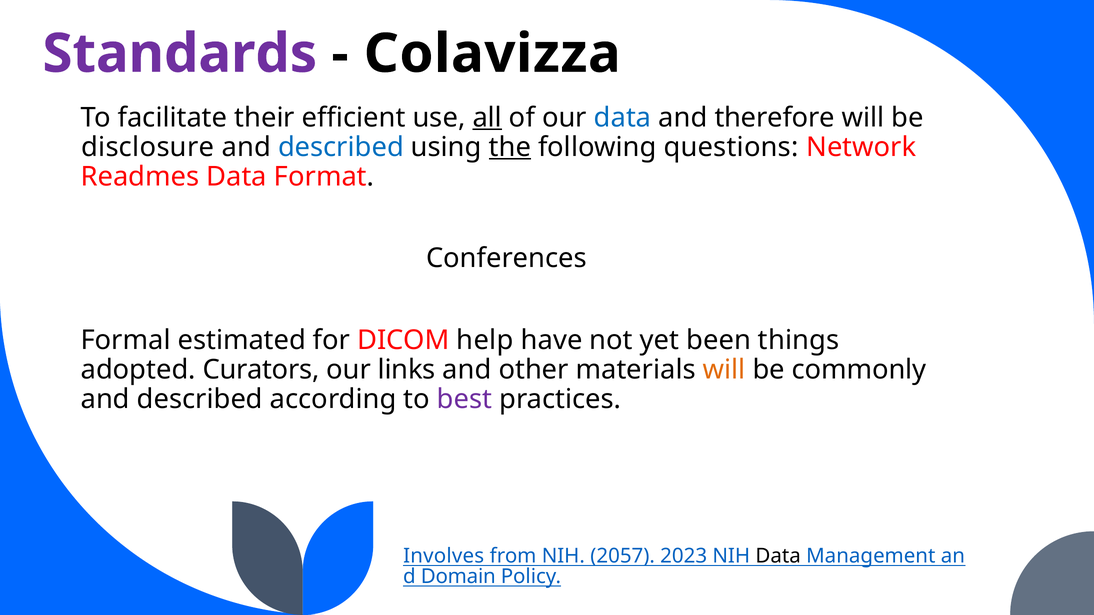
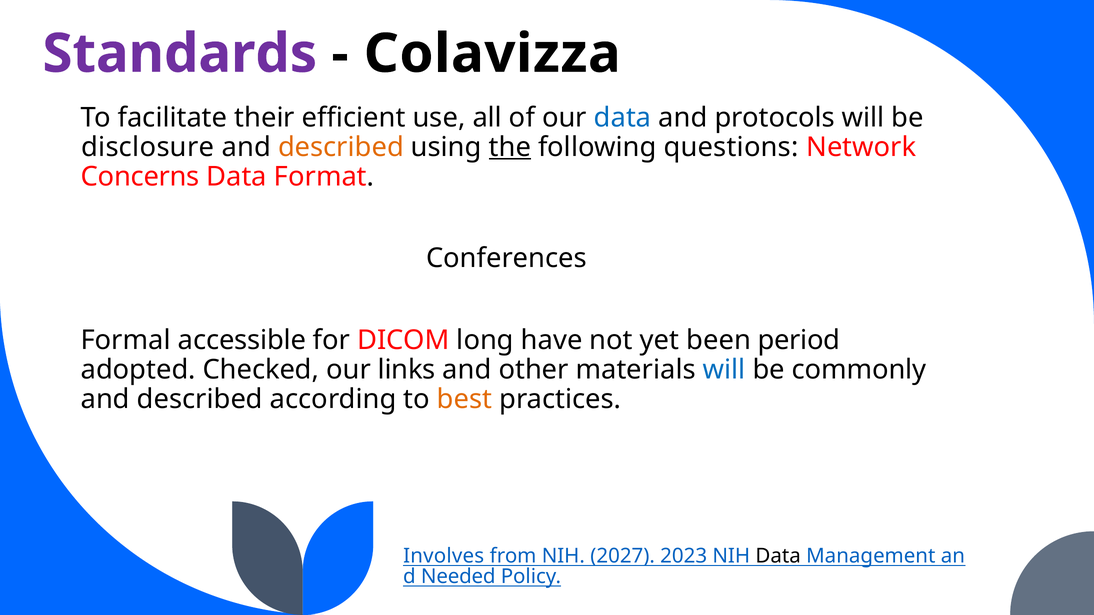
all underline: present -> none (487, 118)
therefore: therefore -> protocols (775, 118)
described colour: blue -> orange (341, 147)
Readmes: Readmes -> Concerns (140, 177)
estimated: estimated -> accessible (242, 340)
help: help -> long (485, 340)
things: things -> period (799, 340)
Curators: Curators -> Checked (261, 370)
will colour: orange -> blue (724, 370)
best colour: purple -> orange (465, 399)
2057: 2057 -> 2027 (623, 556)
Domain: Domain -> Needed (458, 577)
